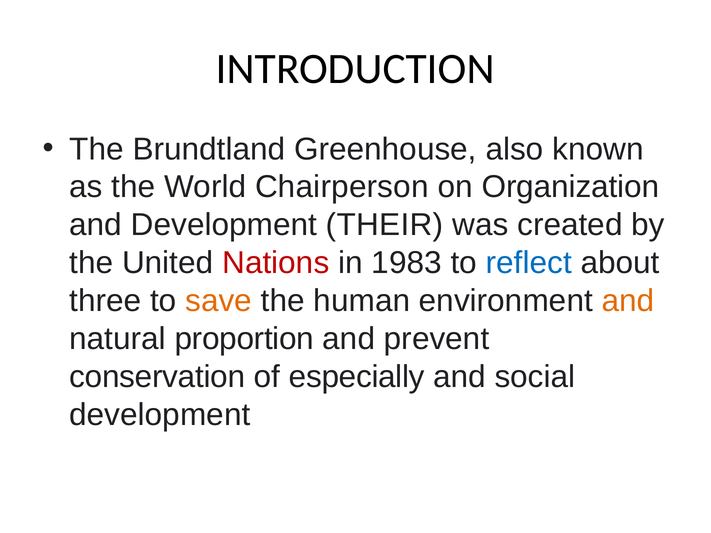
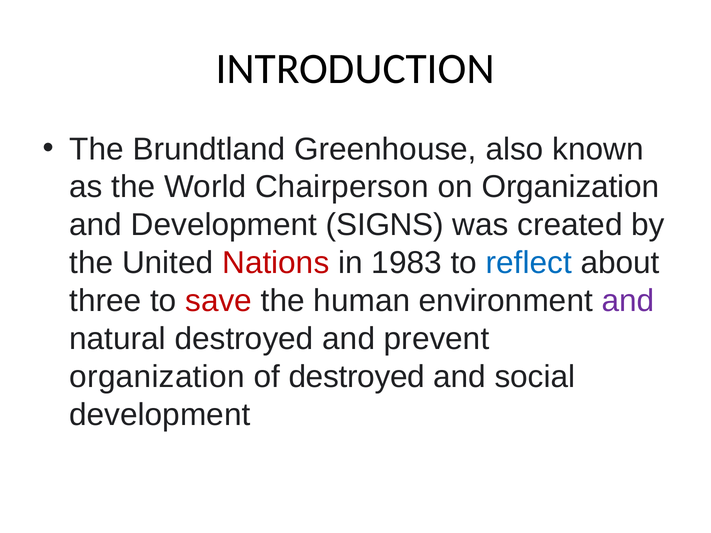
THEIR: THEIR -> SIGNS (385, 225)
save colour: orange -> red (219, 301)
and colour: orange -> purple (628, 301)
natural proportion: proportion -> destroyed (244, 339)
conservation: conservation -> organization (157, 377)
of especially: especially -> destroyed (357, 377)
